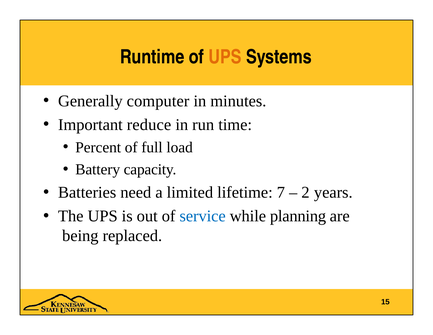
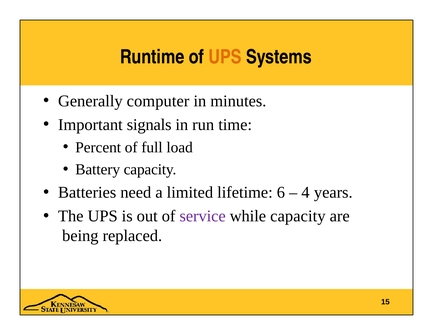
reduce: reduce -> signals (149, 125)
7: 7 -> 6 (281, 192)
2: 2 -> 4 (306, 192)
service colour: blue -> purple (203, 216)
while planning: planning -> capacity (298, 216)
